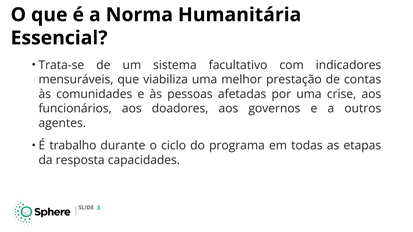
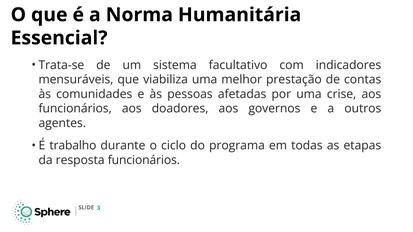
resposta capacidades: capacidades -> funcionários (144, 160)
